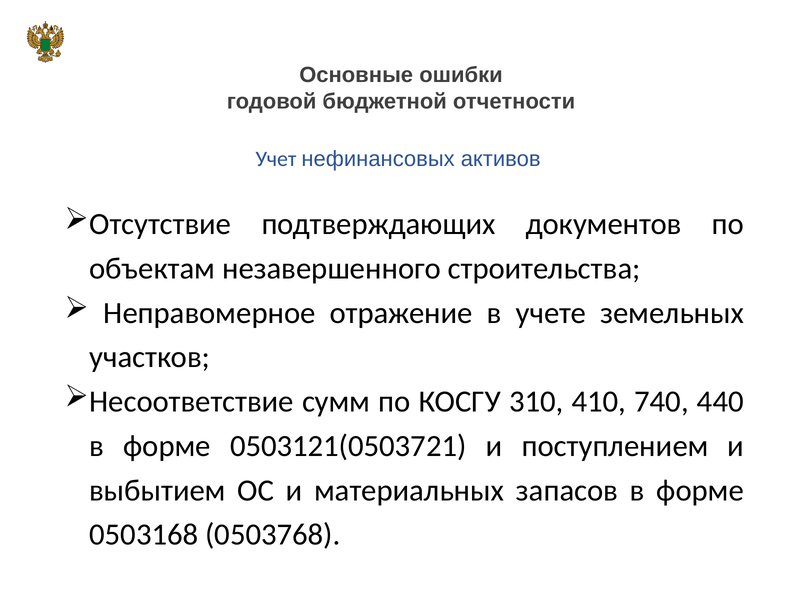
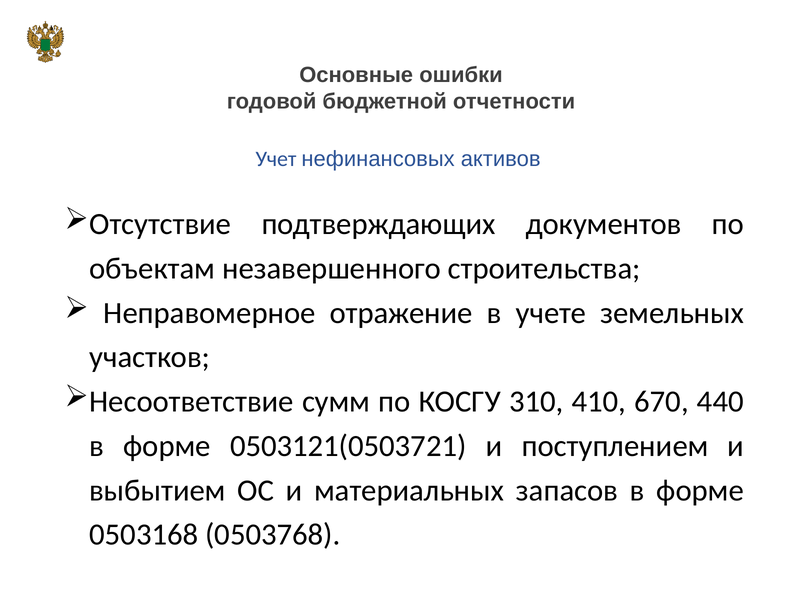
740: 740 -> 670 (662, 401)
